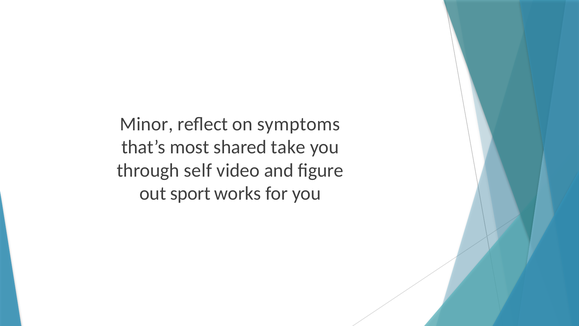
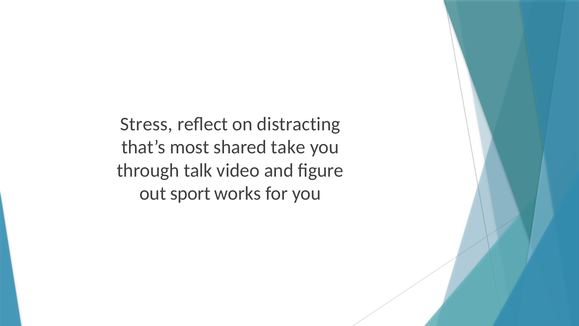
Minor: Minor -> Stress (146, 124)
symptoms: symptoms -> distracting (299, 124)
self: self -> talk (198, 170)
